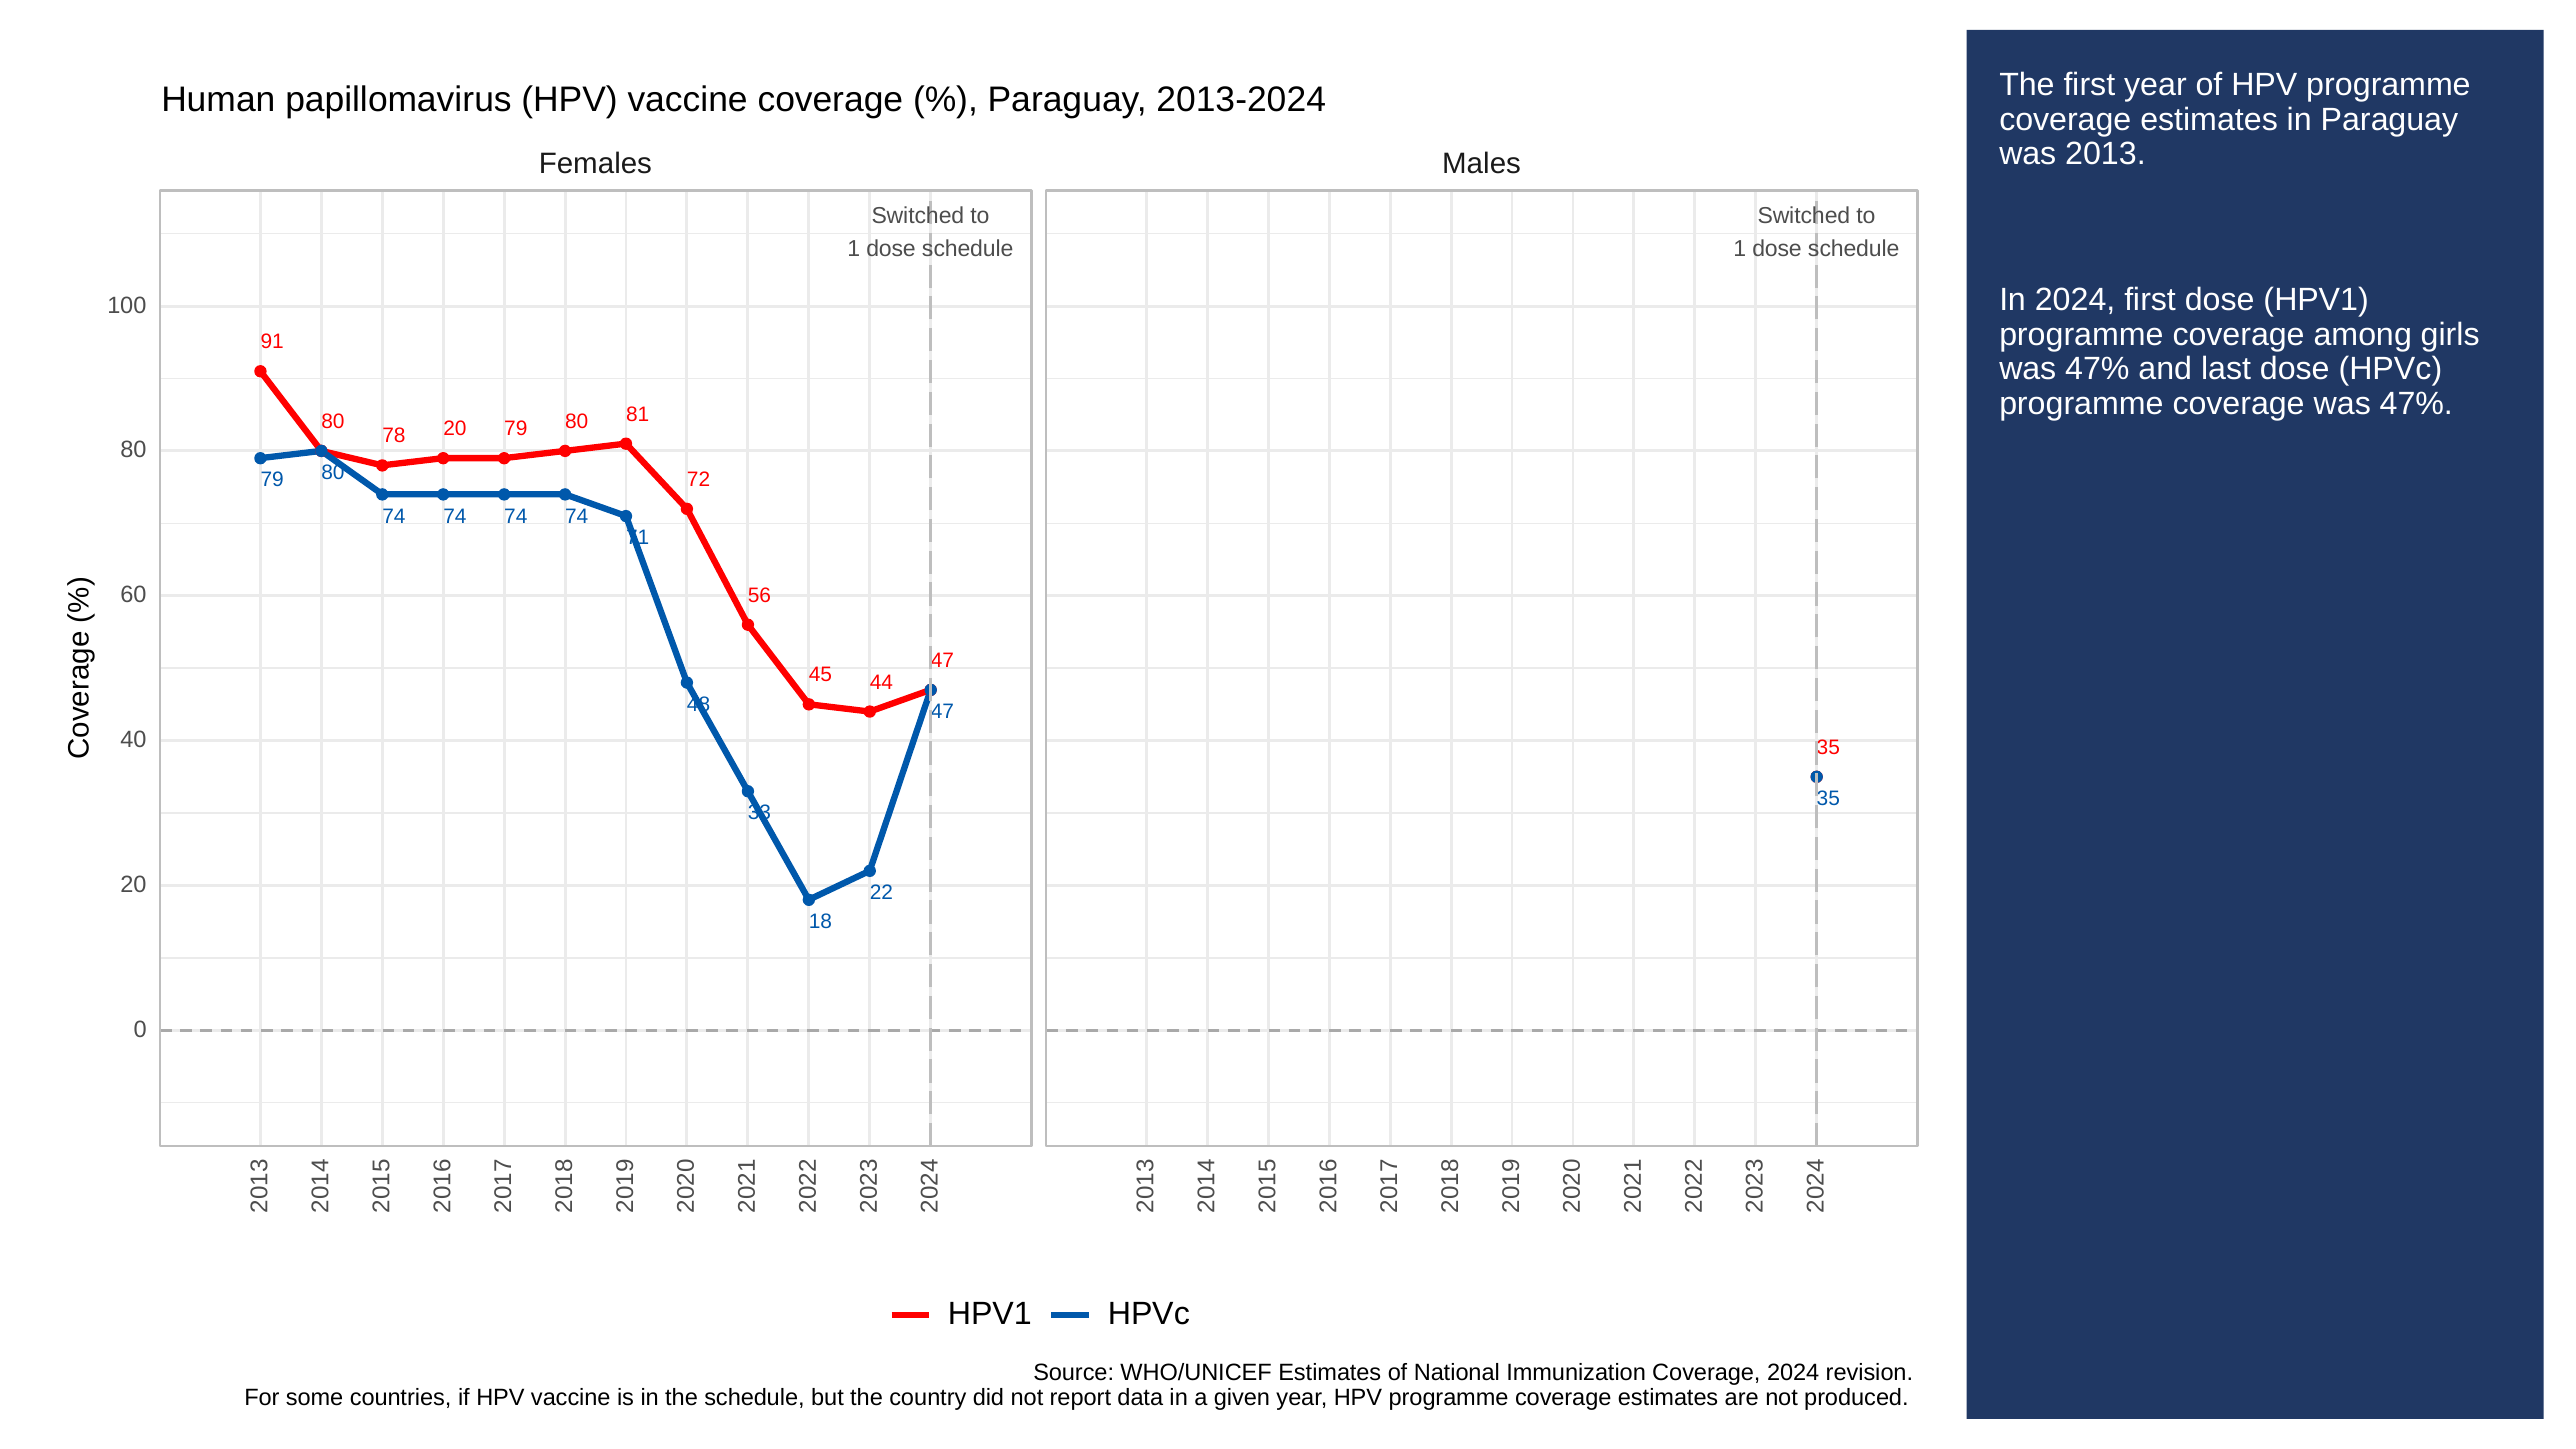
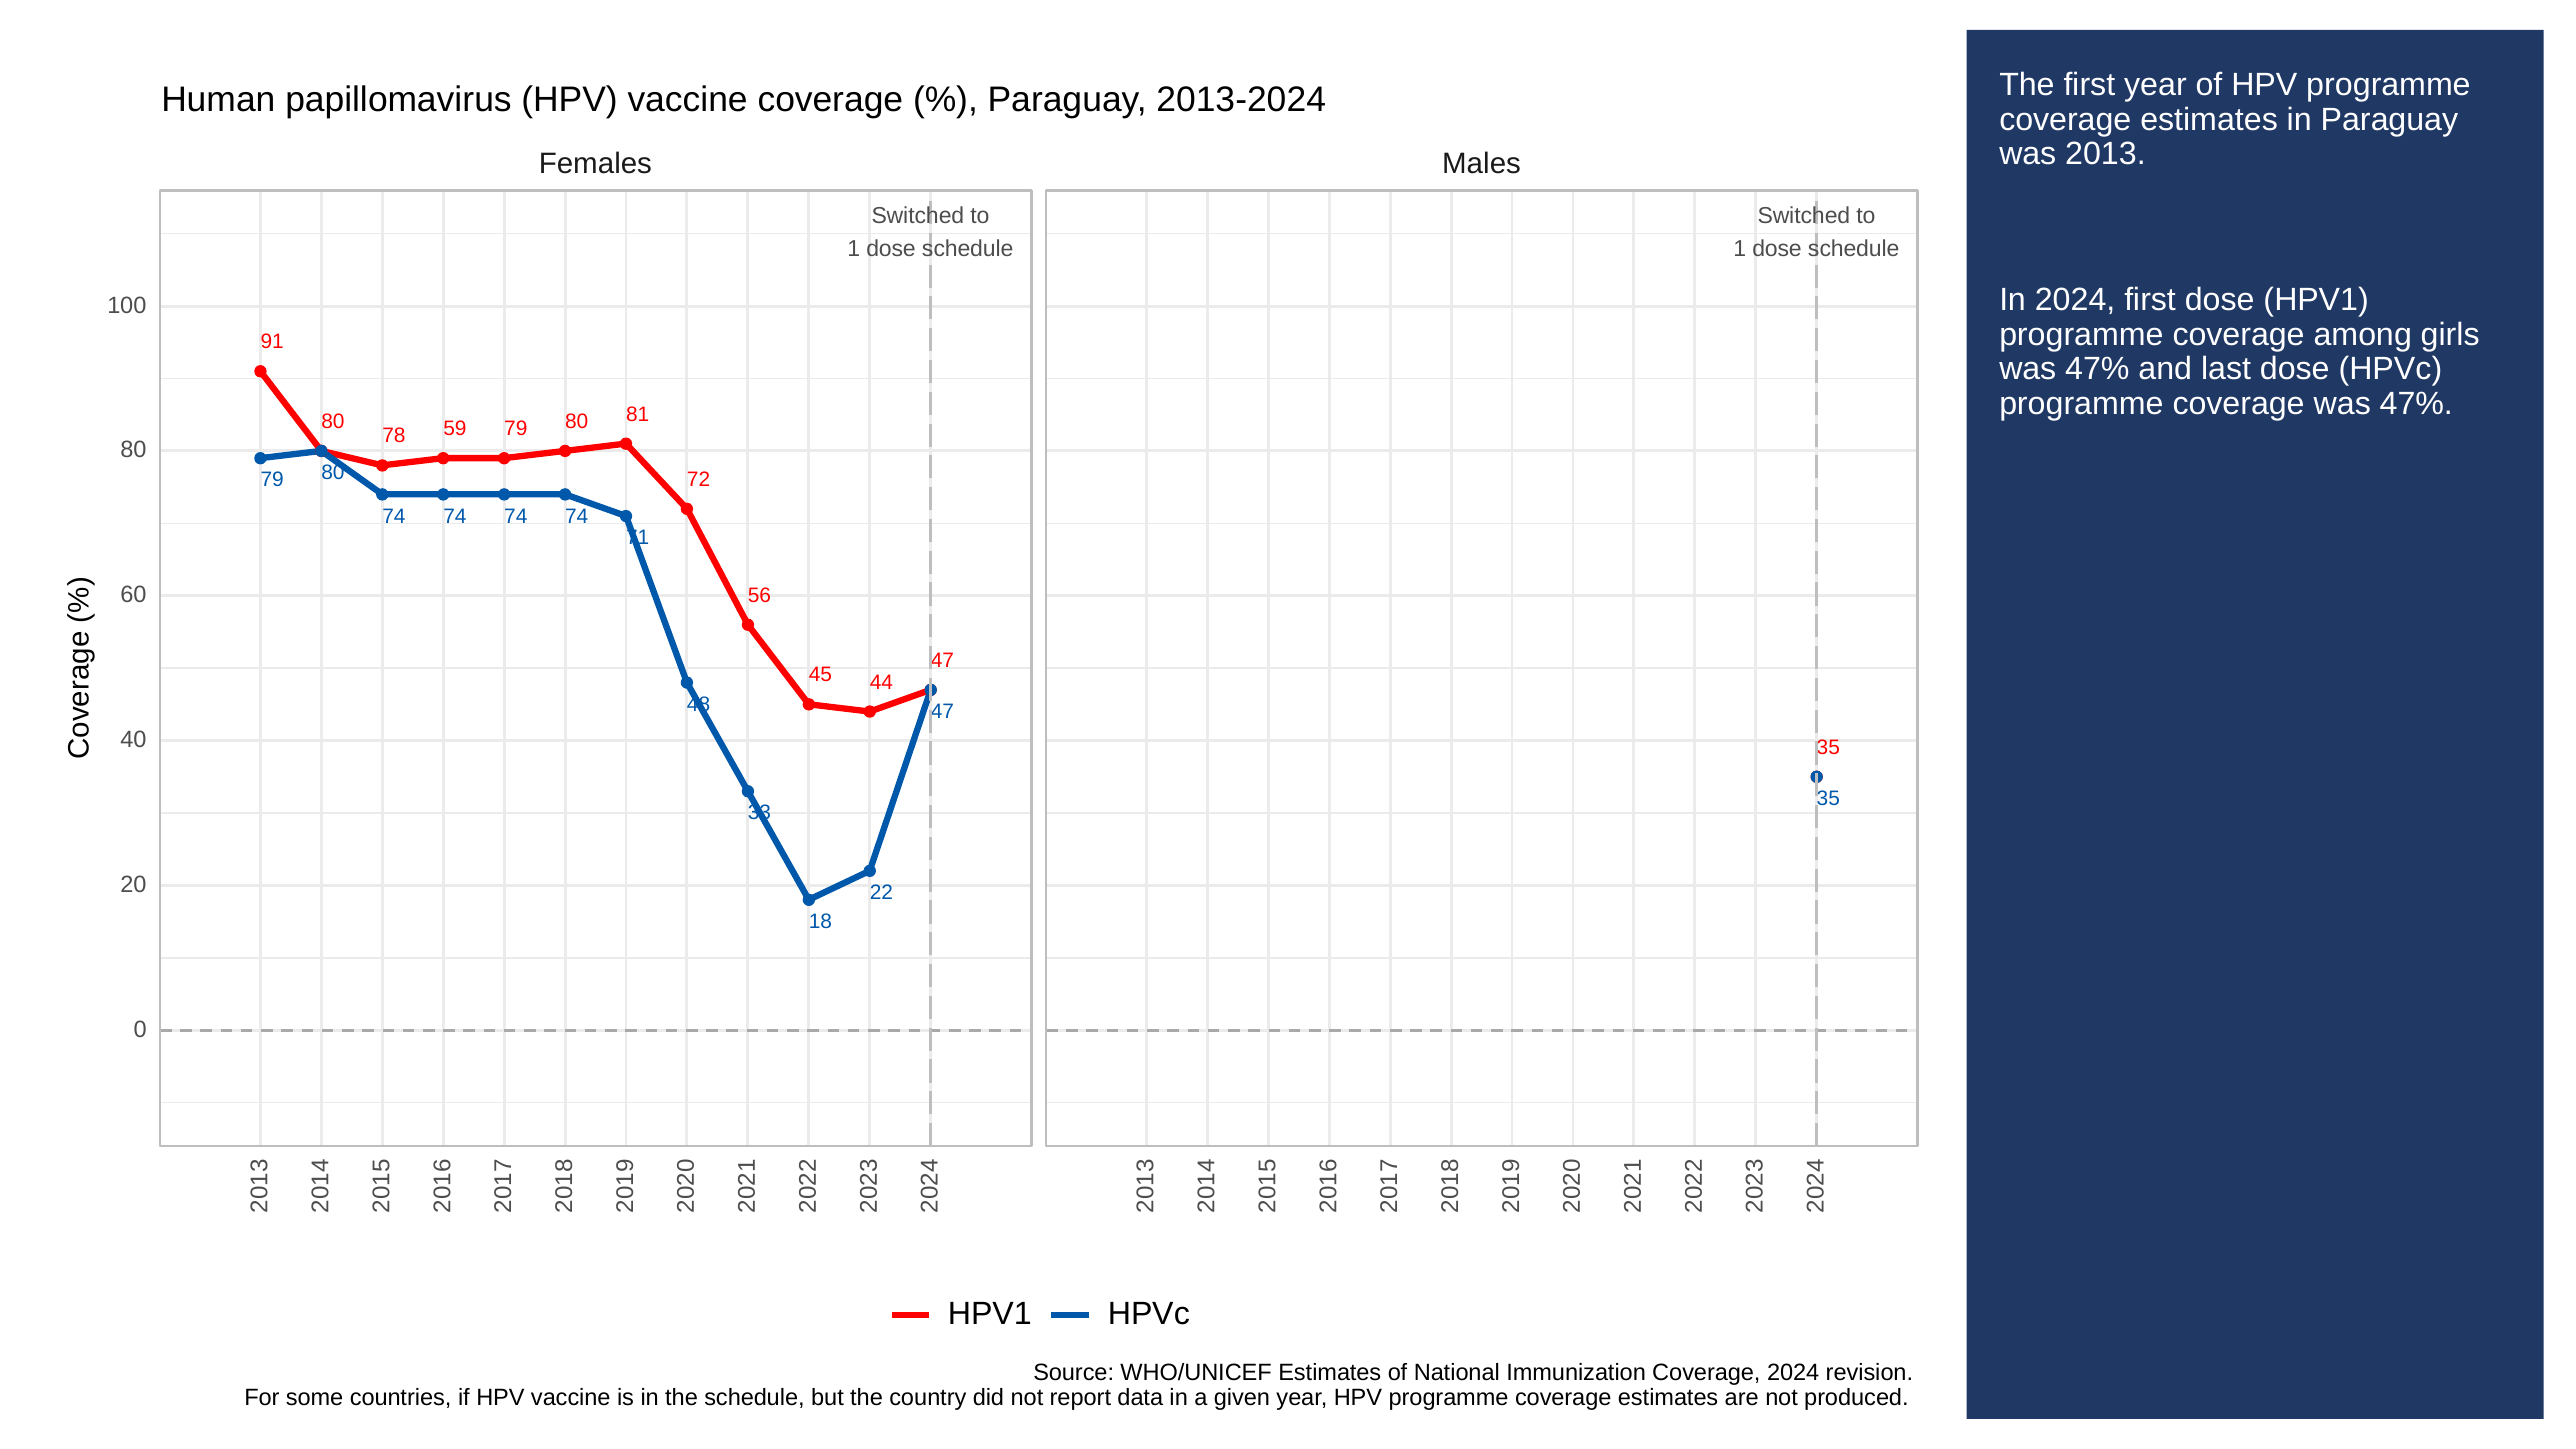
78 20: 20 -> 59 (455, 429)
